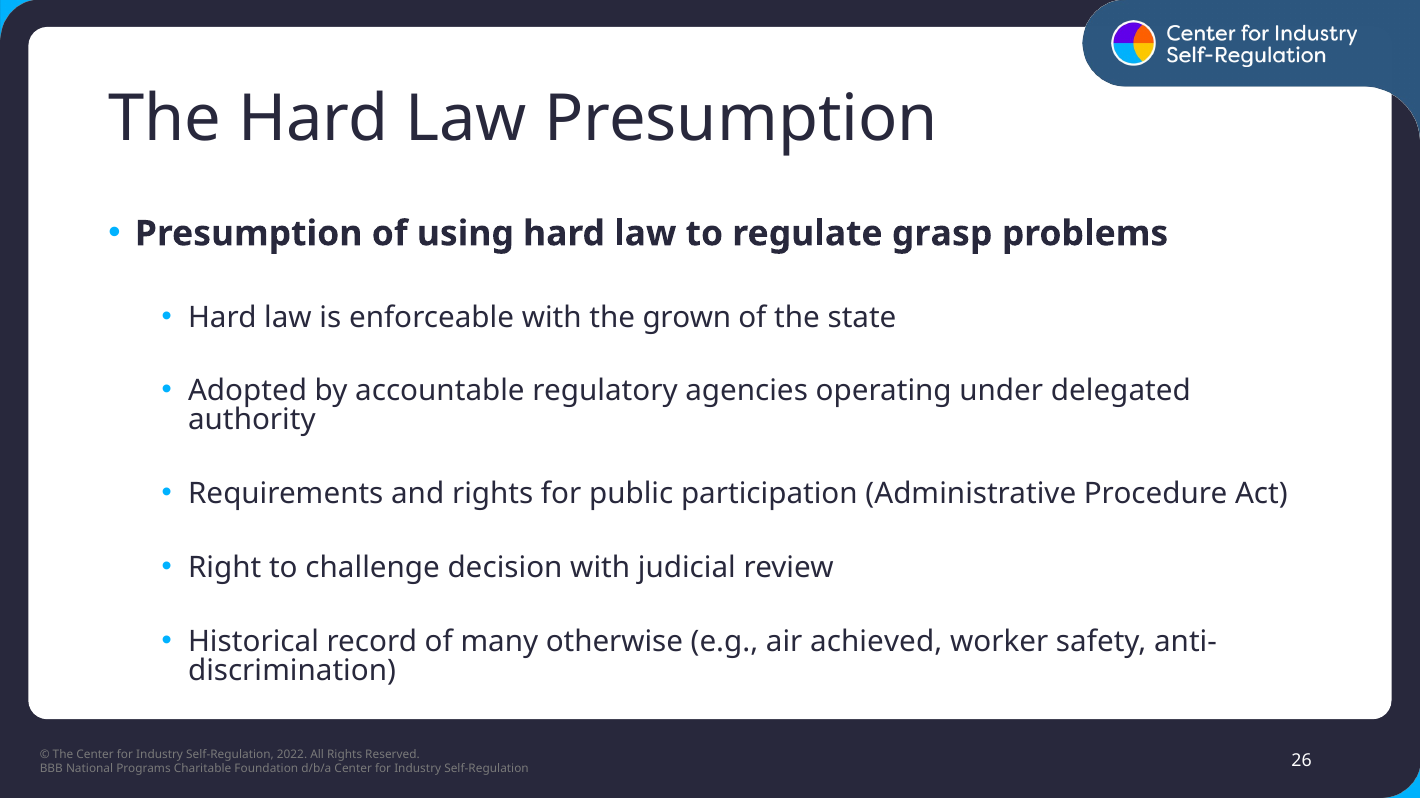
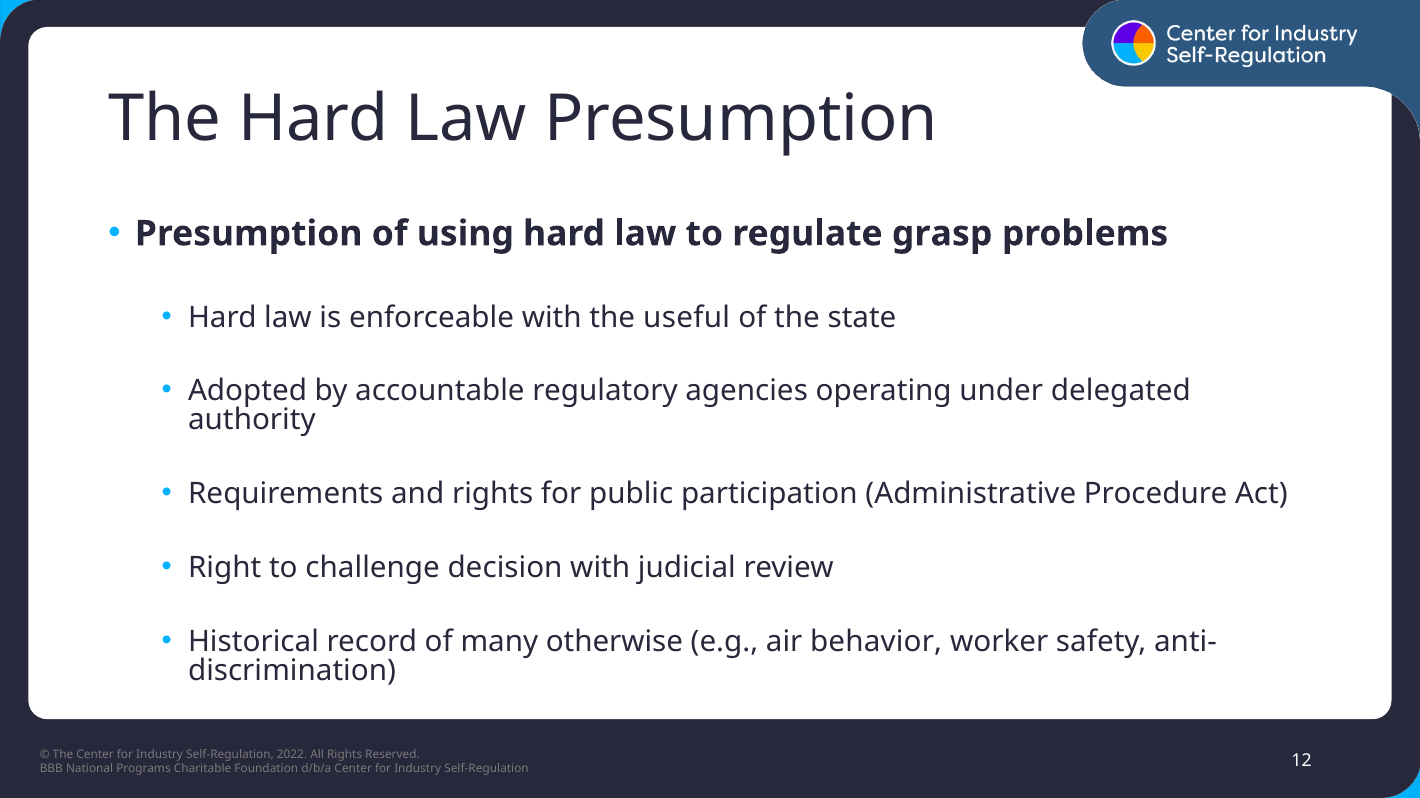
grown: grown -> useful (687, 318)
achieved: achieved -> behavior (876, 642)
26: 26 -> 12 (1302, 761)
